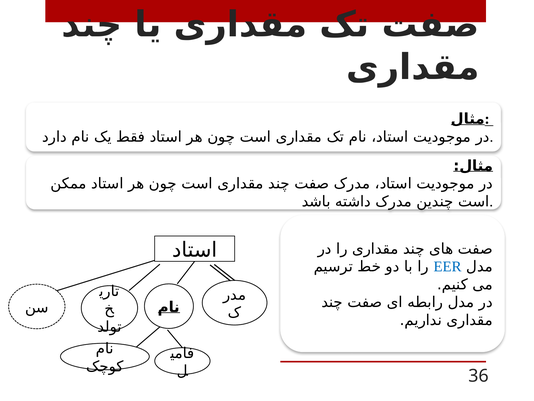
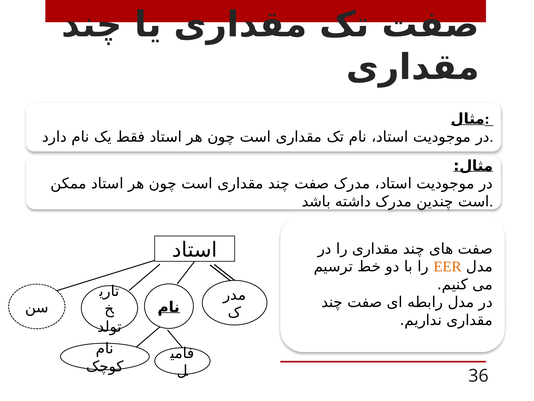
EER colour: blue -> orange (448, 266)
